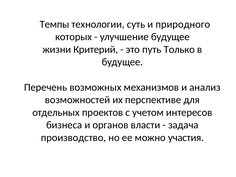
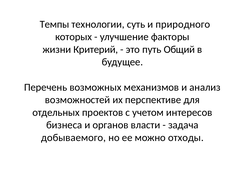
улучшение будущее: будущее -> факторы (170, 37)
Только: Только -> Общий (179, 49)
производство: производство -> добываемого (73, 138)
участия: участия -> отходы (186, 138)
